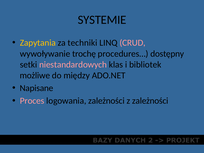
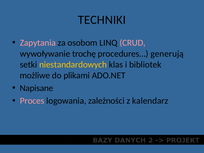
SYSTEMIE: SYSTEMIE -> TECHNIKI (102, 20)
Zapytania colour: yellow -> pink (38, 43)
techniki: techniki -> osobom (83, 43)
dostępny: dostępny -> generują (167, 54)
niestandardowych colour: pink -> yellow (73, 65)
między: między -> plikami (77, 75)
z zależności: zależności -> kalendarz (150, 101)
